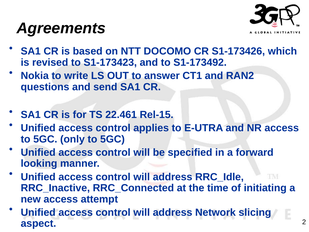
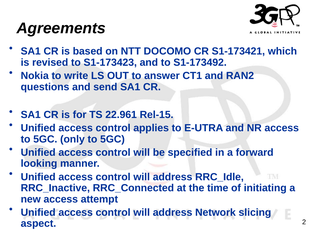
S1-173426: S1-173426 -> S1-173421 (238, 51)
22.461: 22.461 -> 22.961 (121, 115)
